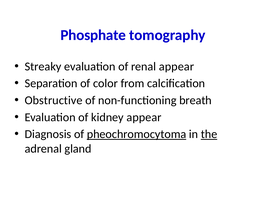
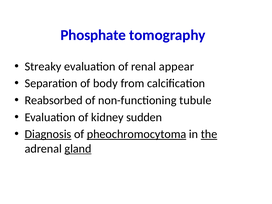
color: color -> body (105, 83)
Obstructive: Obstructive -> Reabsorbed (54, 100)
breath: breath -> tubule (195, 100)
kidney appear: appear -> sudden (144, 117)
Diagnosis underline: none -> present (48, 134)
gland underline: none -> present (78, 149)
